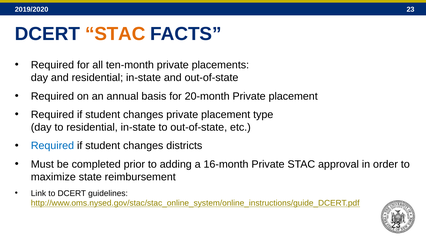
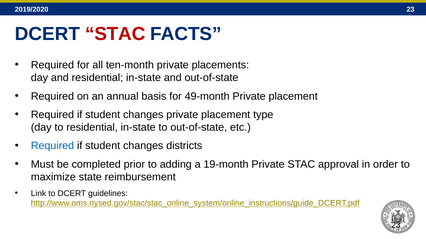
STAC colour: orange -> red (115, 34)
20-month: 20-month -> 49-month (207, 96)
16-month: 16-month -> 19-month (226, 165)
